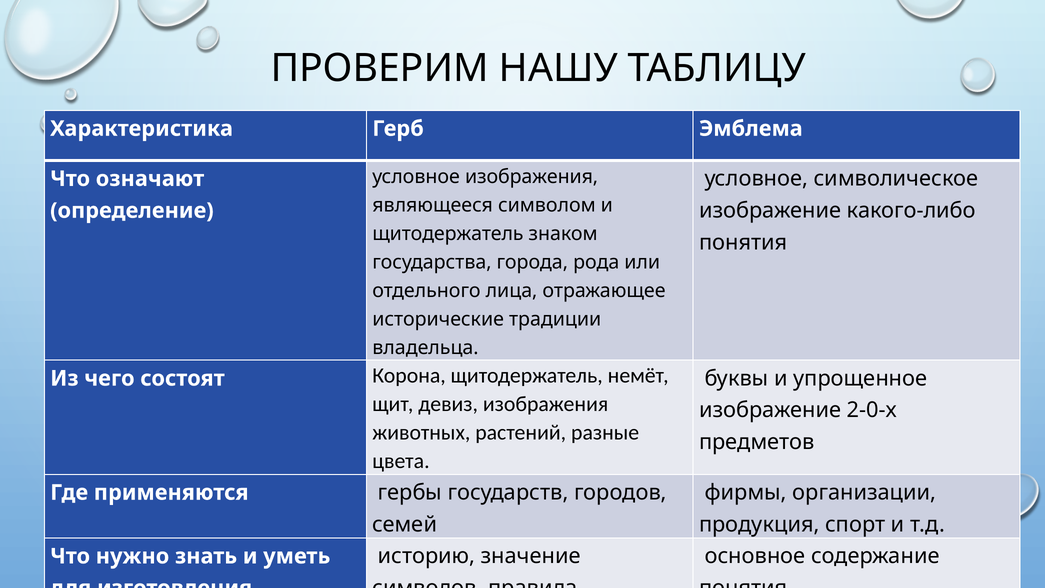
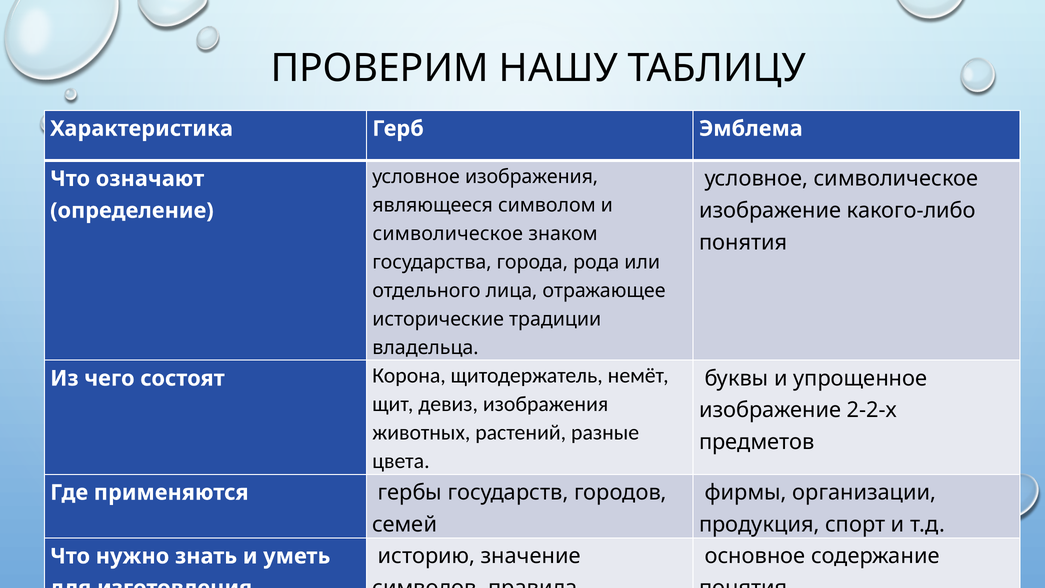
щитодержатель: щитодержатель -> символическое (448, 234)
2-0-х: 2-0-х -> 2-2-х (872, 410)
